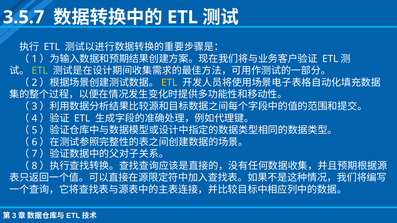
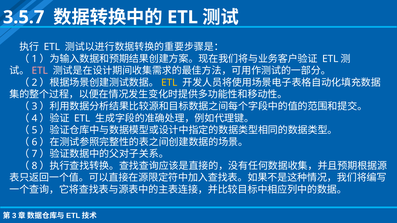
ETL colour: light green -> pink (40, 71)
